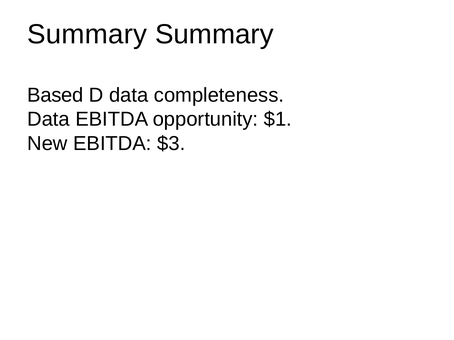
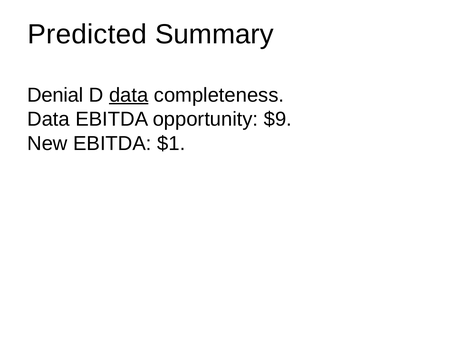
Summary: Summary -> Predicted (87, 34)
Based: Based -> Denial (55, 95)
data underline: none -> present (129, 95)
$1: $1 -> $9 (278, 119)
$3: $3 -> $1 (171, 144)
